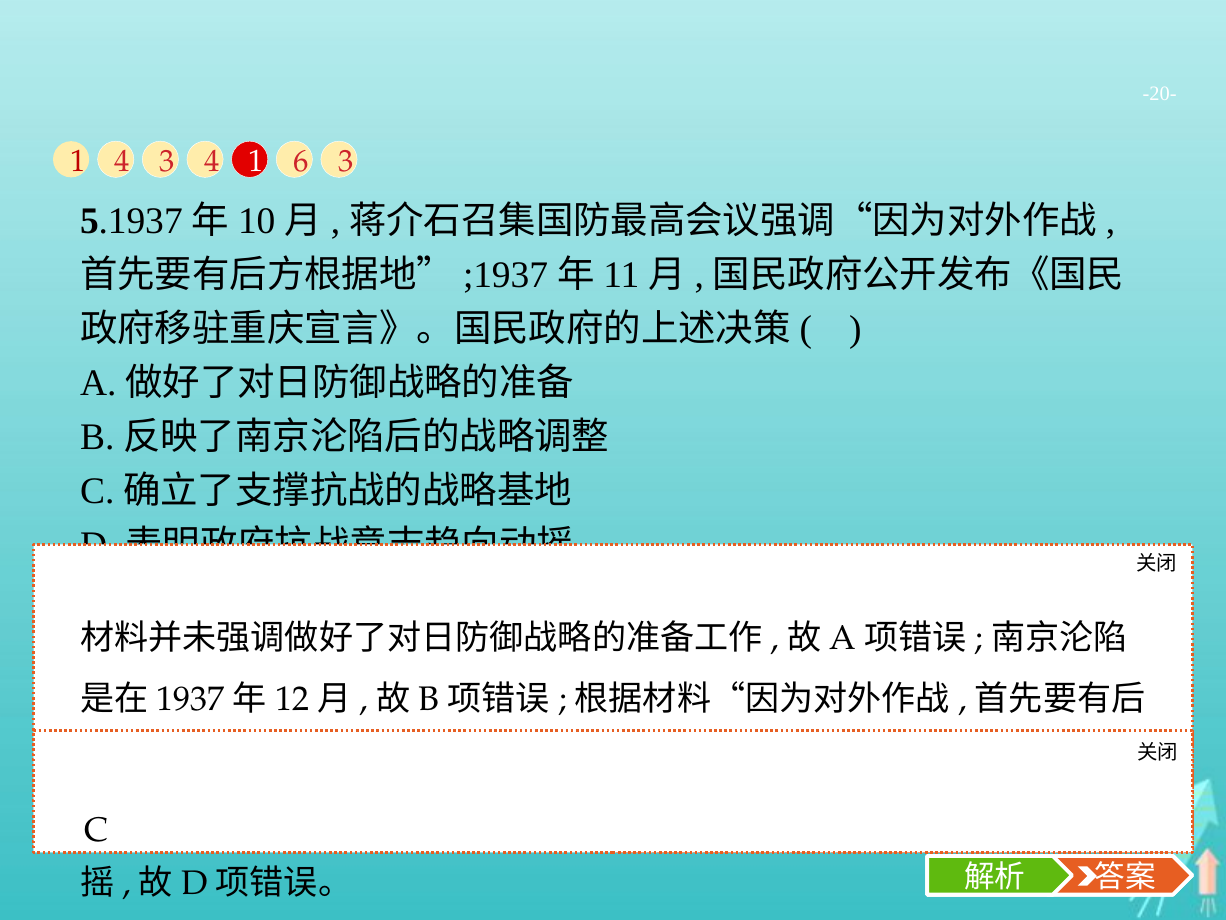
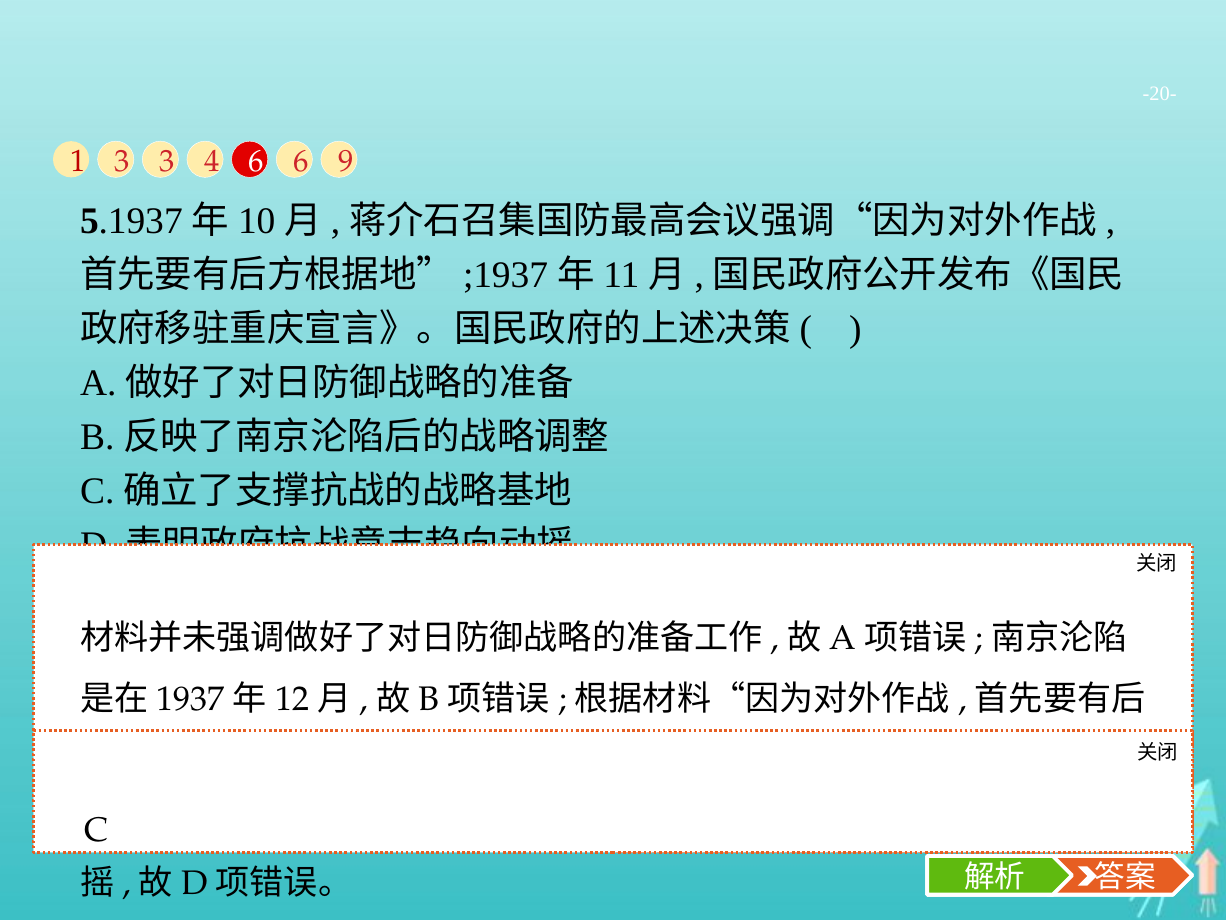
1 4: 4 -> 3 (123, 161)
4 1: 1 -> 6 (257, 161)
6 3: 3 -> 9 (346, 161)
